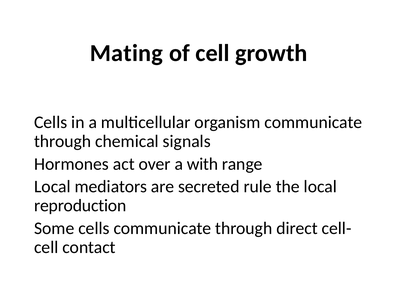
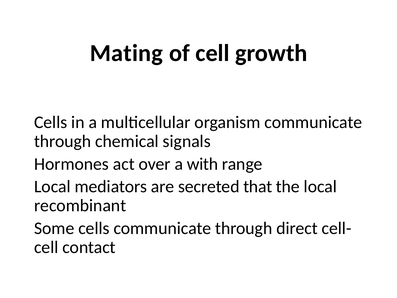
rule: rule -> that (258, 186)
reproduction: reproduction -> recombinant (80, 205)
